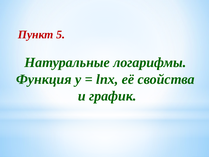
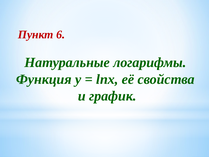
5: 5 -> 6 (61, 35)
